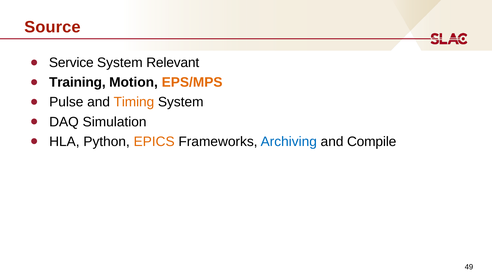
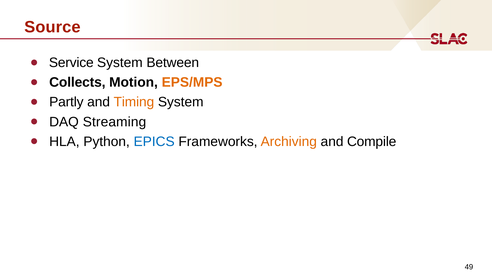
Relevant: Relevant -> Between (173, 63)
Training: Training -> Collects (77, 82)
Pulse: Pulse -> Partly (66, 102)
Simulation: Simulation -> Streaming (115, 122)
EPICS colour: orange -> blue (154, 141)
Archiving colour: blue -> orange (289, 141)
